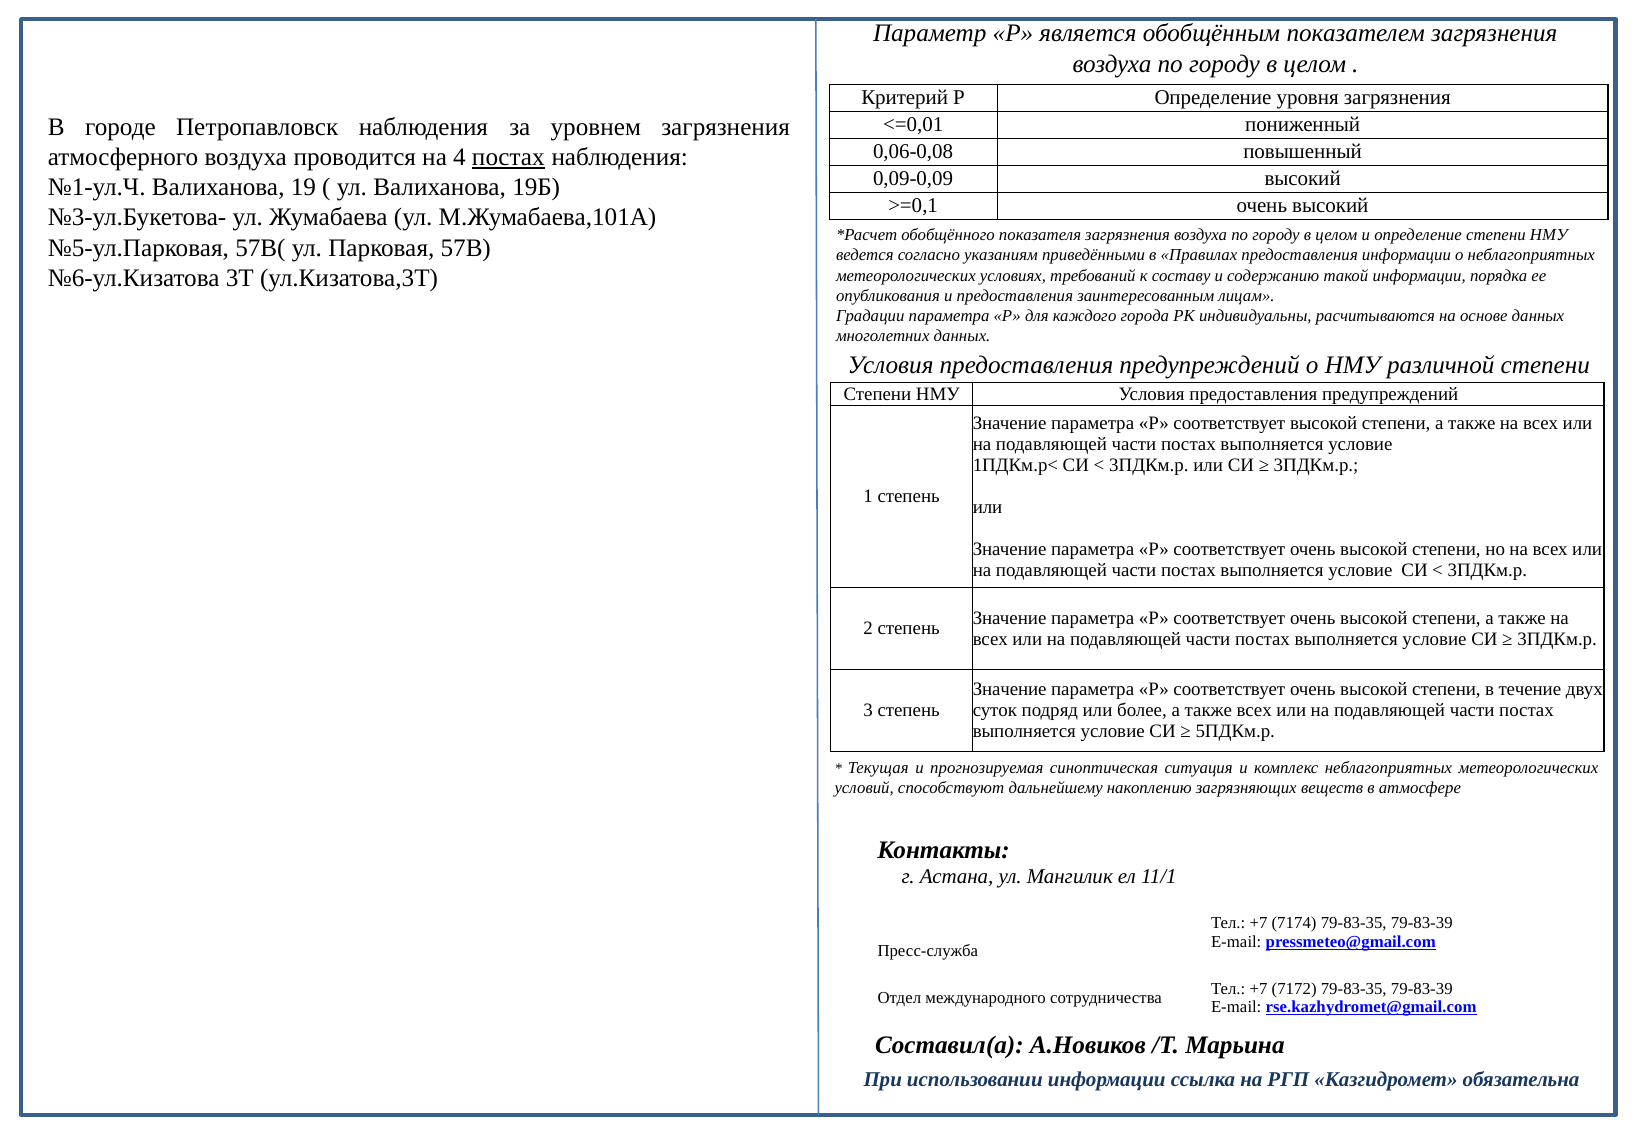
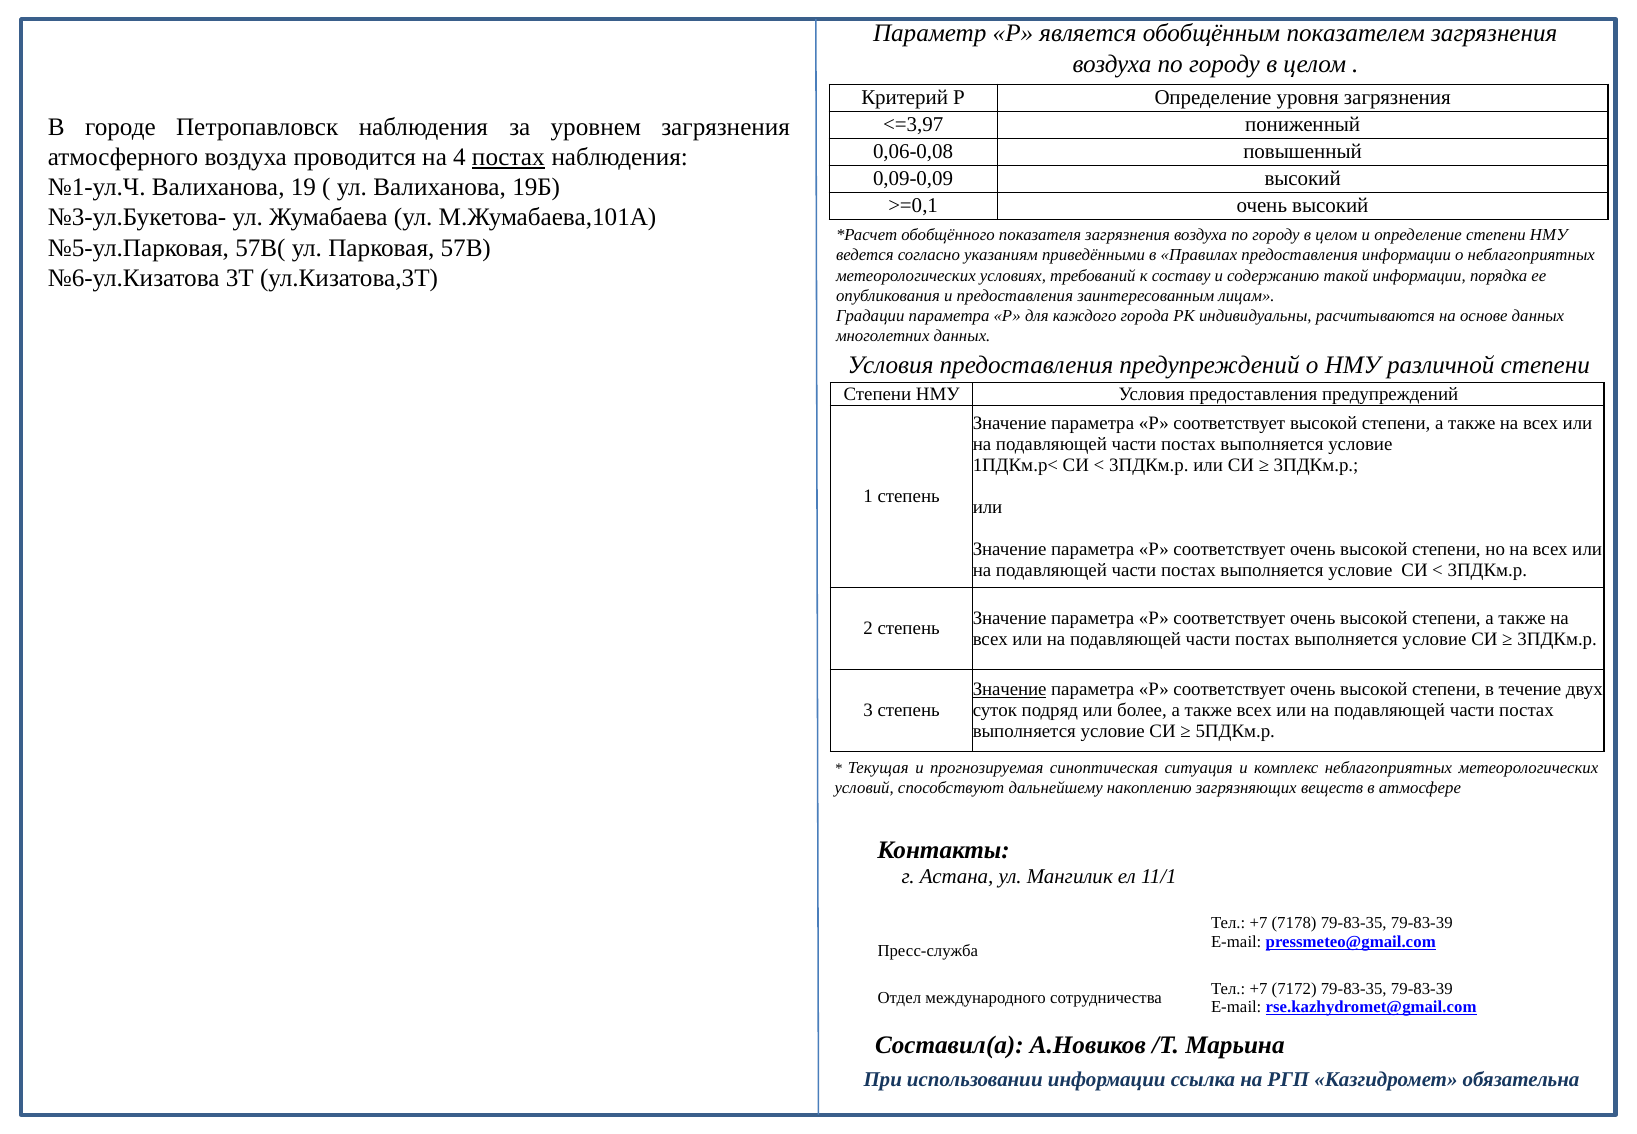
<=0,01: <=0,01 -> <=3,97 (913, 124)
Значение underline: none -> present (1010, 689)
7174: 7174 -> 7178 (1294, 923)
